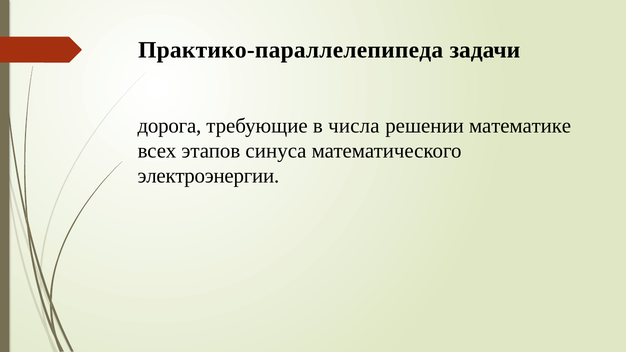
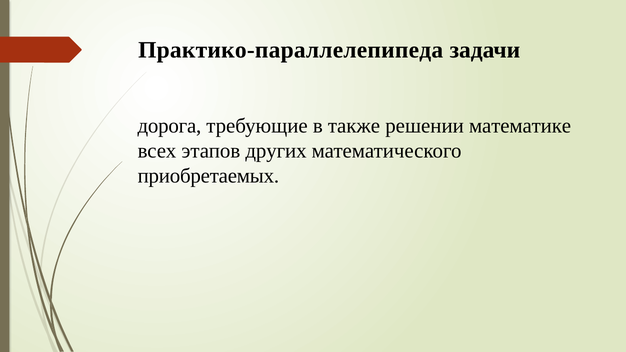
числа: числа -> также (354, 126)
синуса: синуса -> других (276, 151)
электроэнергии: электроэнергии -> приобретаемых (208, 176)
